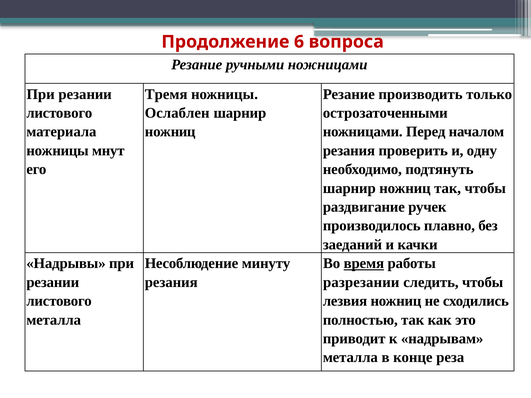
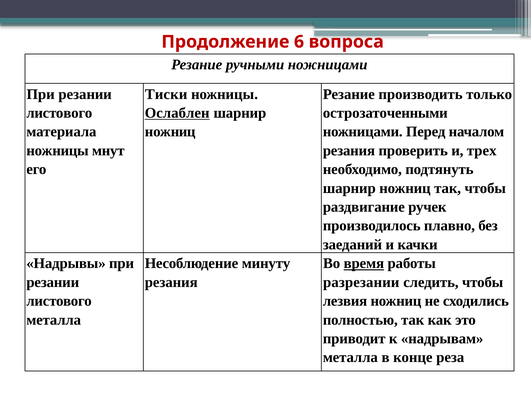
Тремя: Тремя -> Тиски (166, 94)
Ослаблен underline: none -> present (177, 113)
одну: одну -> трех (482, 151)
